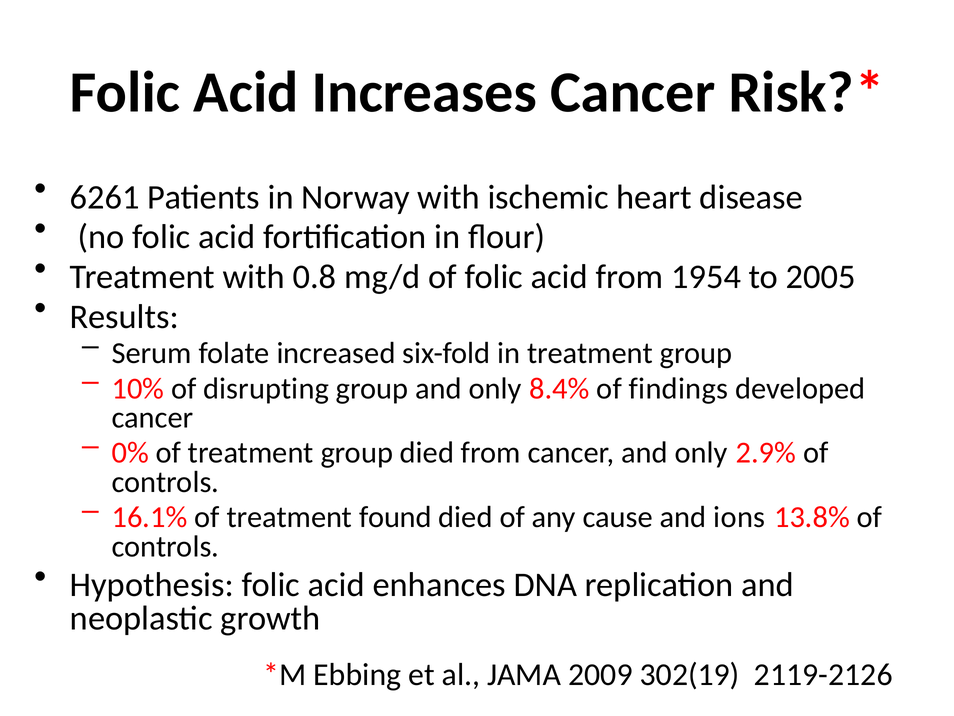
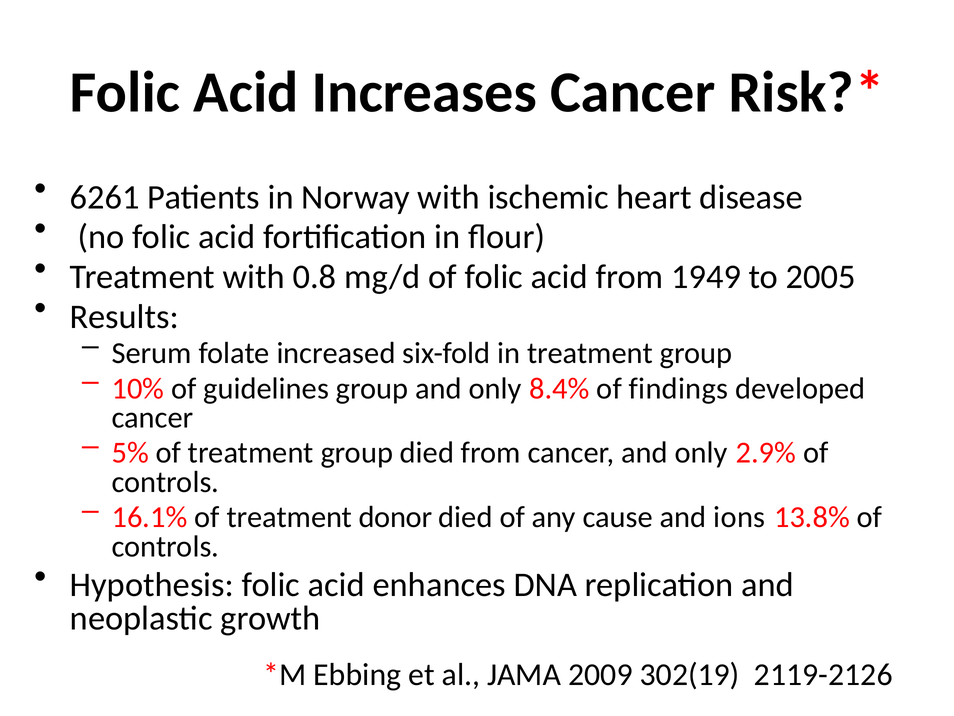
1954: 1954 -> 1949 (706, 277)
disrupting: disrupting -> guidelines (266, 388)
0%: 0% -> 5% (130, 453)
found: found -> donor (396, 517)
